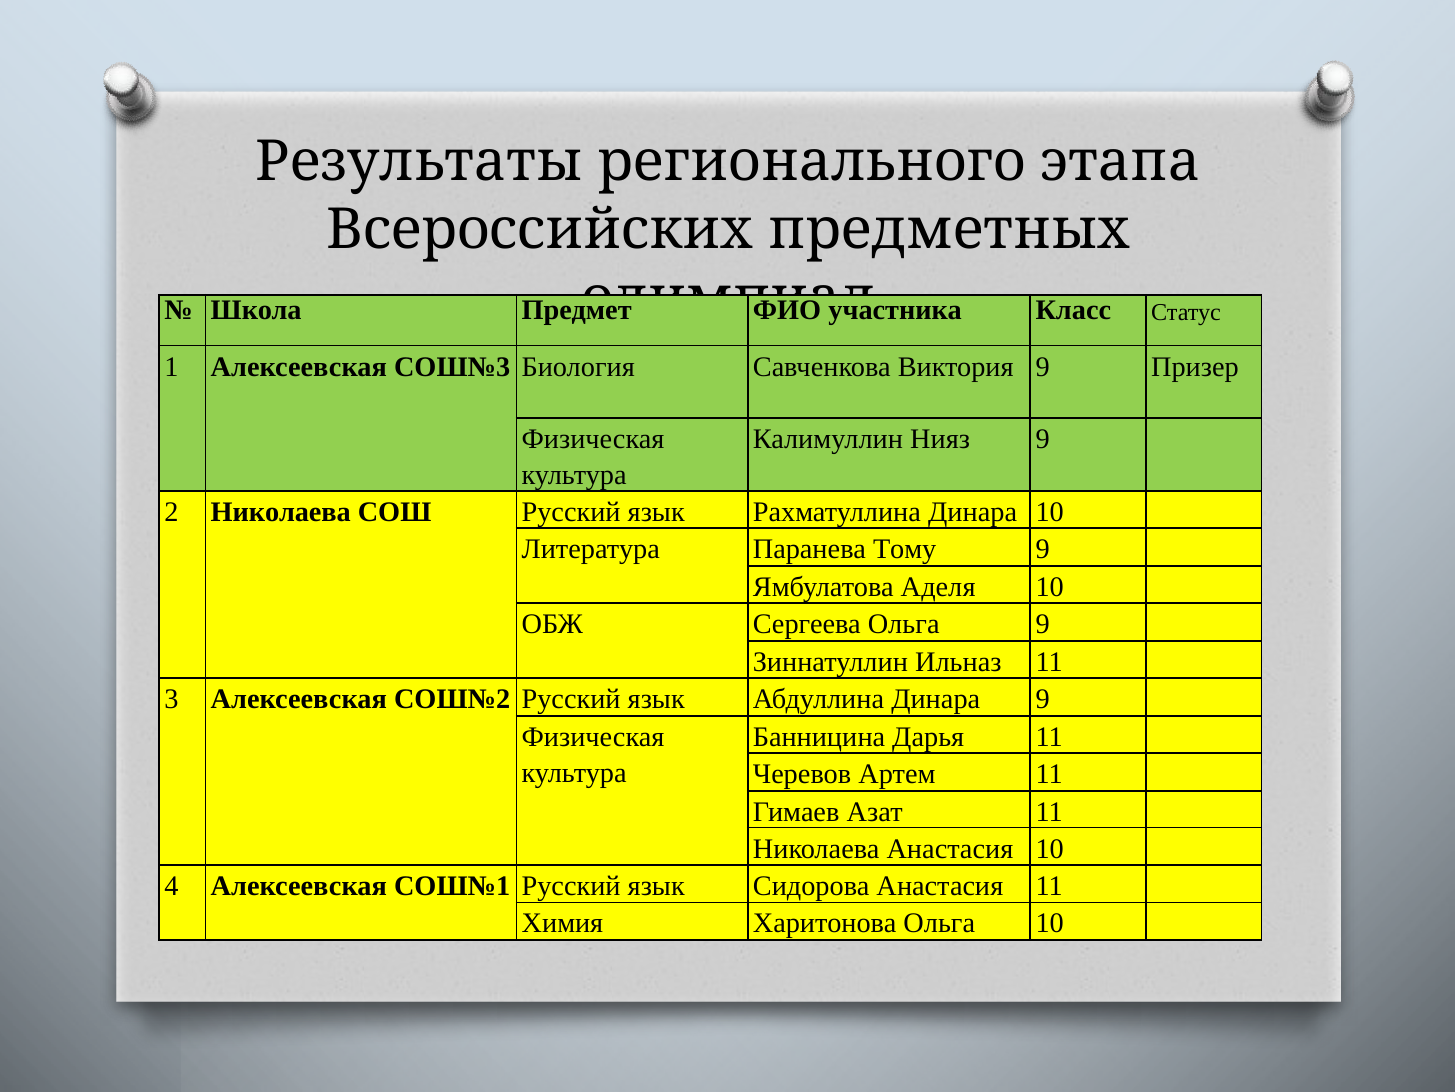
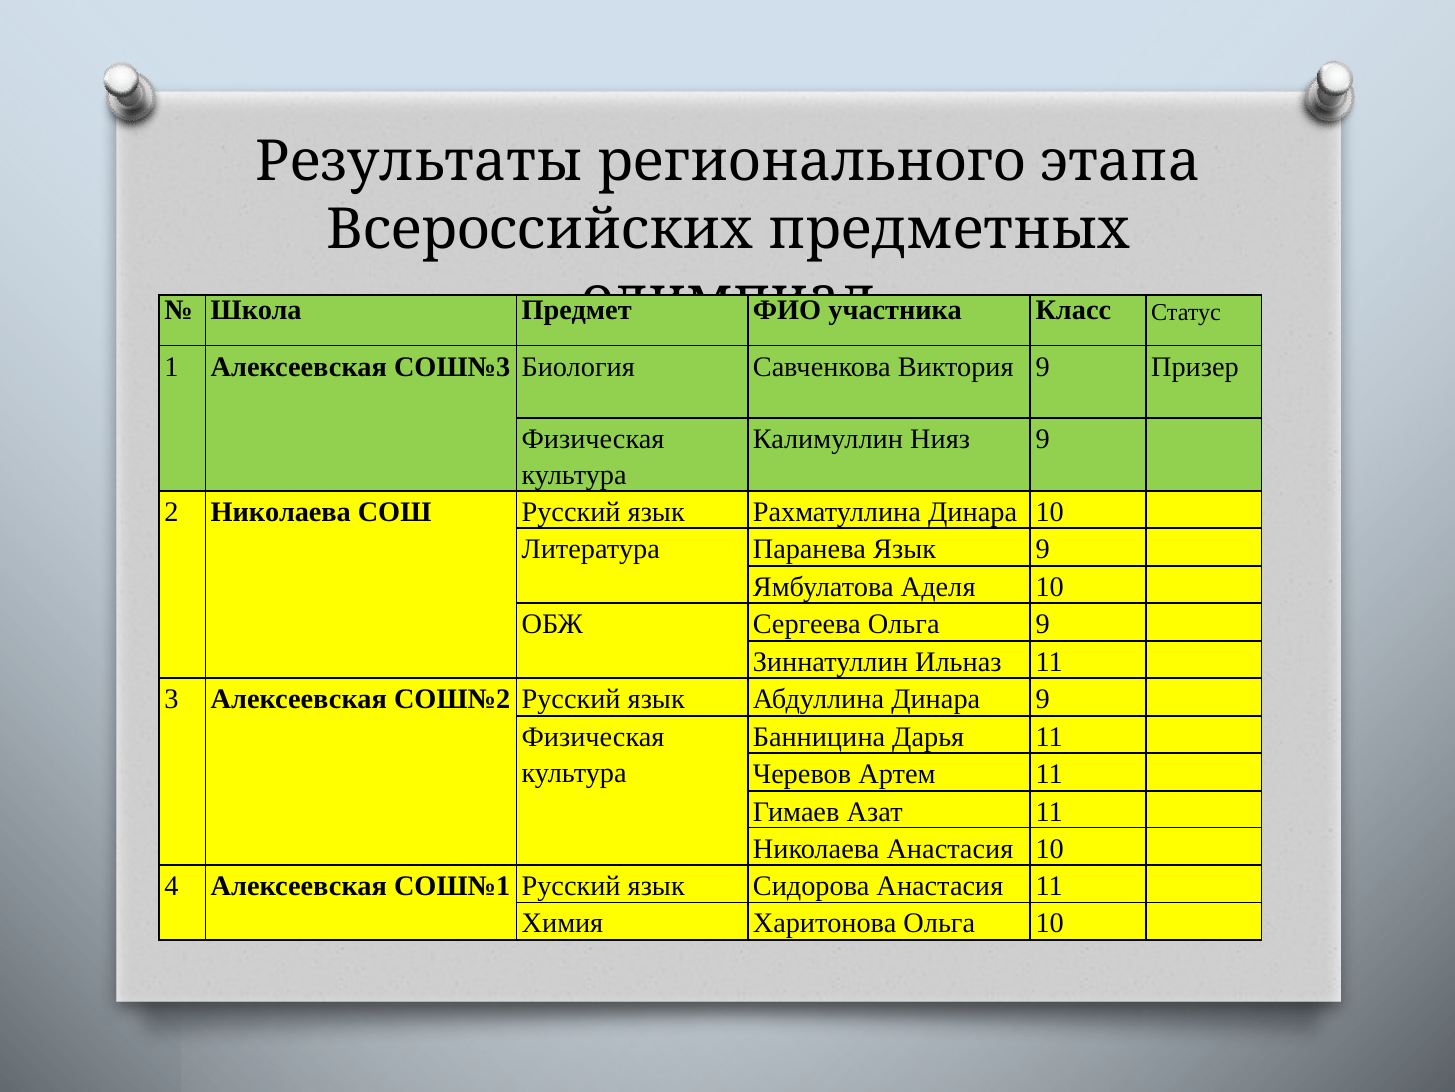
Паранева Тому: Тому -> Язык (905, 549)
